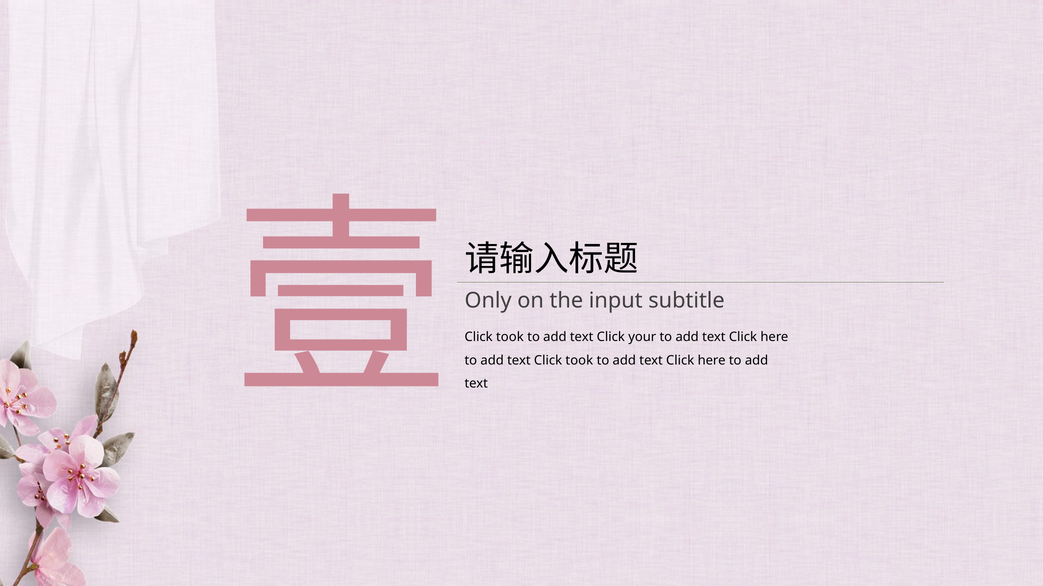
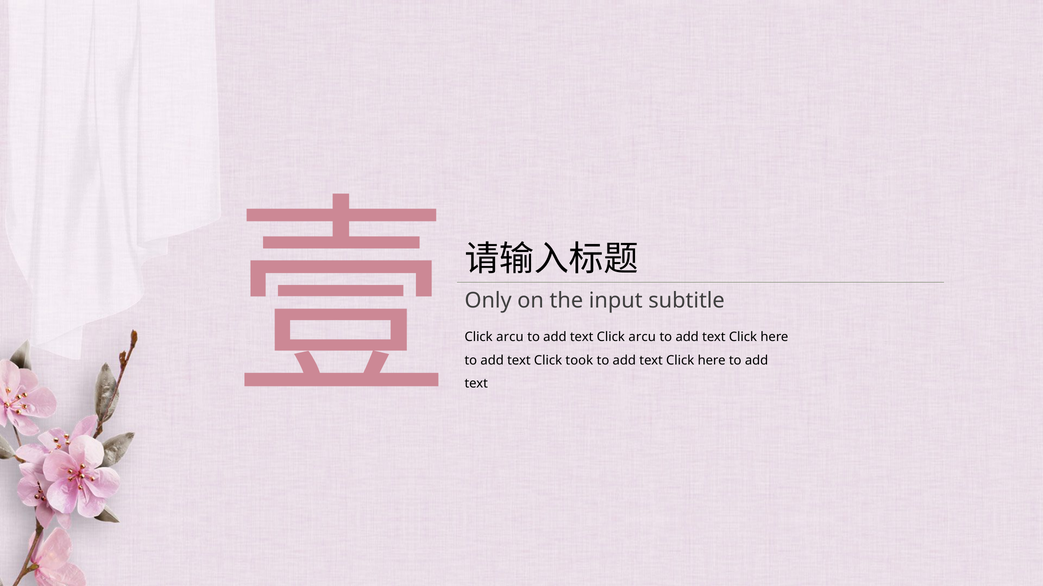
took: took -> arcu (510, 337)
text Click your: your -> arcu (642, 337)
